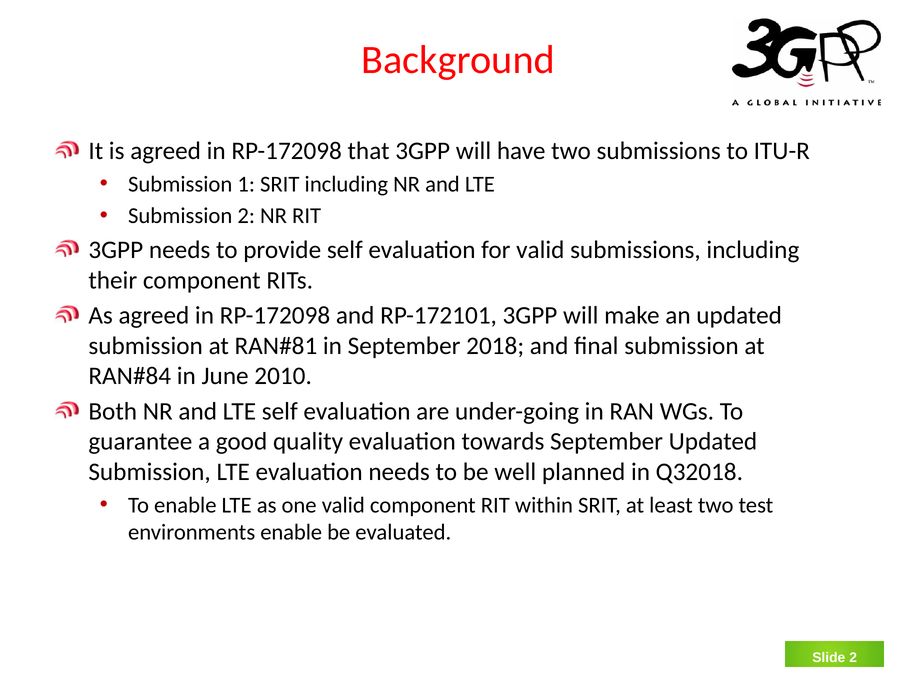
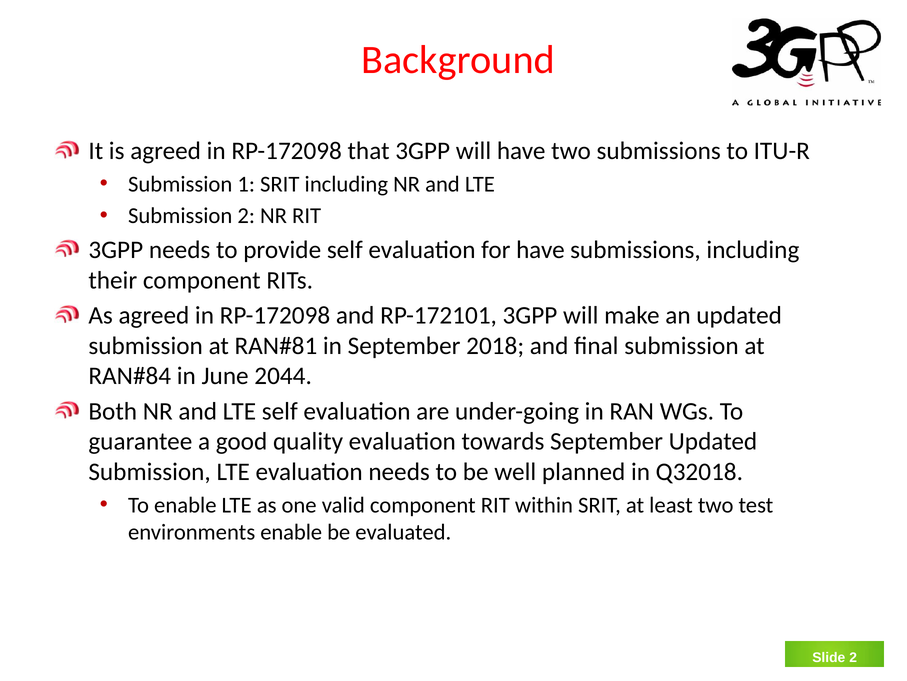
for valid: valid -> have (540, 250)
2010: 2010 -> 2044 (283, 376)
